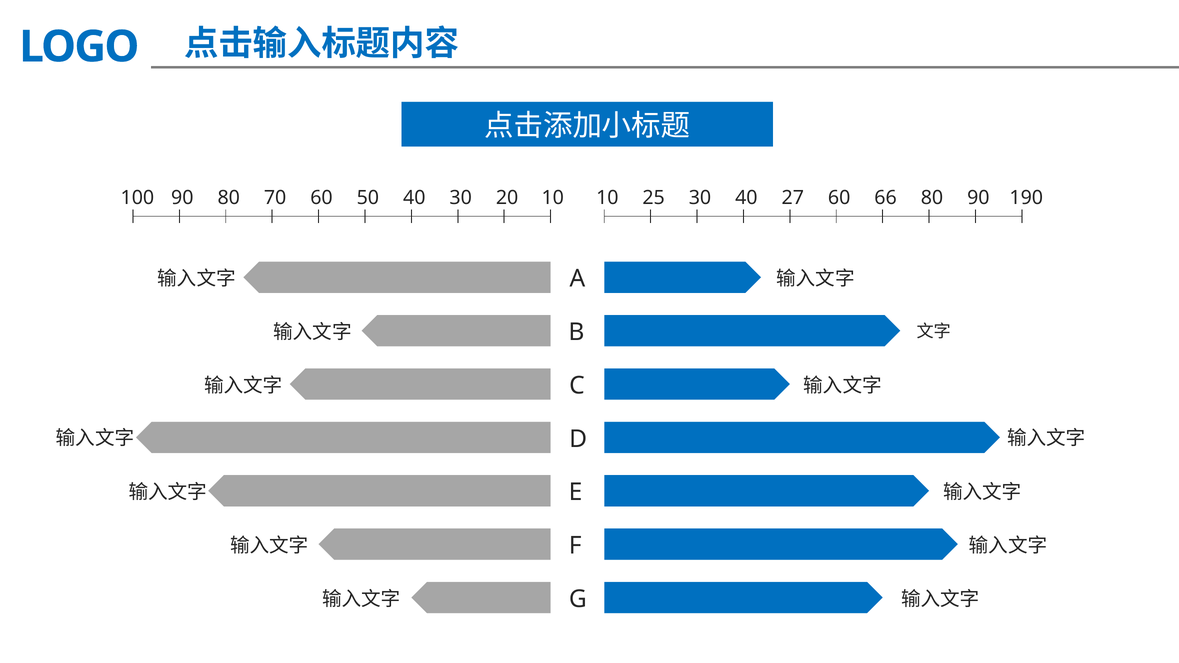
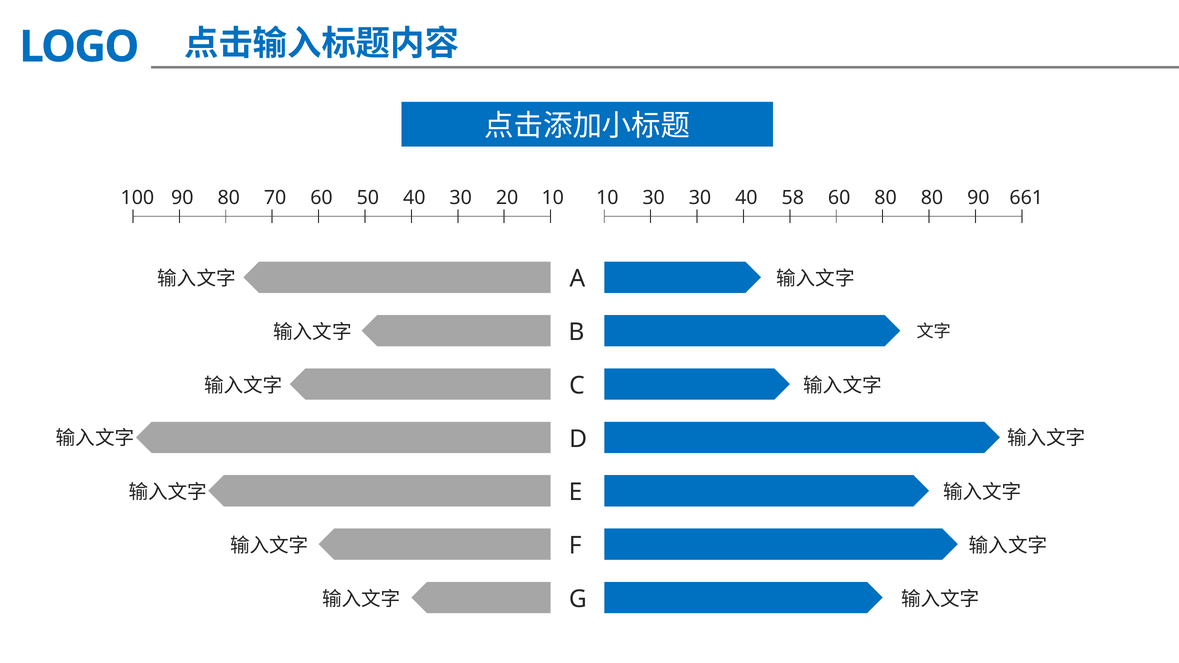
10 25: 25 -> 30 (654, 198)
27: 27 -> 58 (793, 198)
60 66: 66 -> 80 (886, 198)
190: 190 -> 661 (1026, 198)
